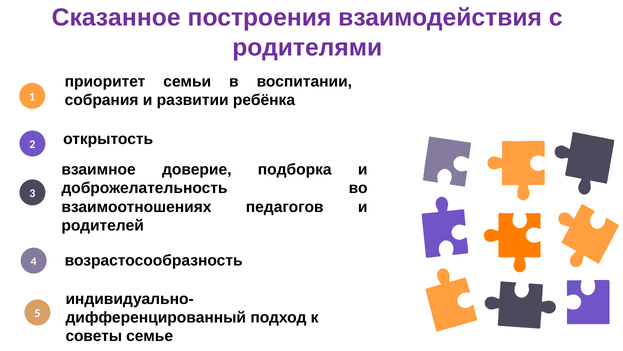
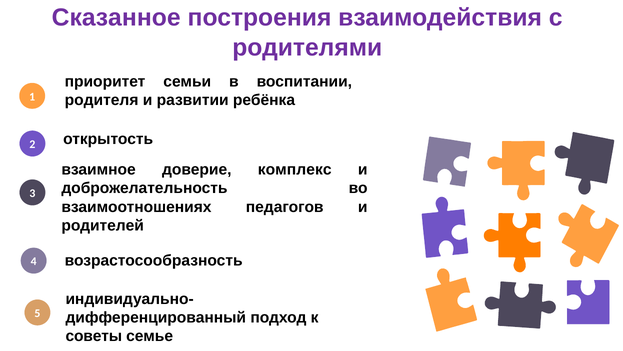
собрания: собрания -> родителя (102, 100)
подборка: подборка -> комплекс (295, 169)
